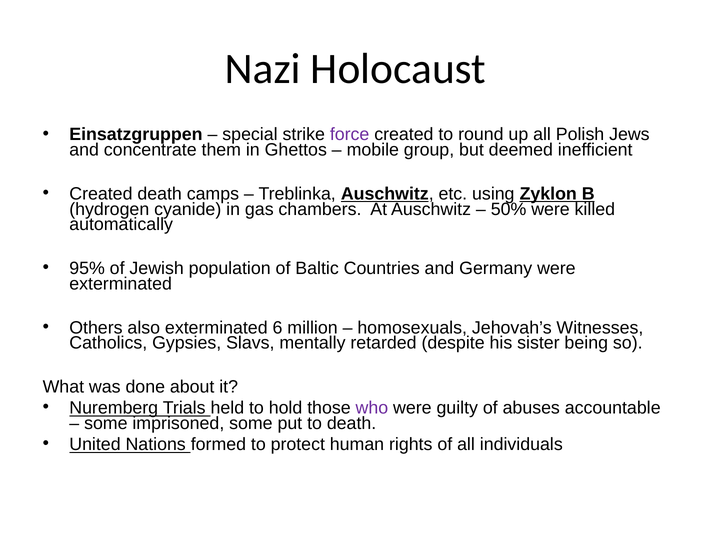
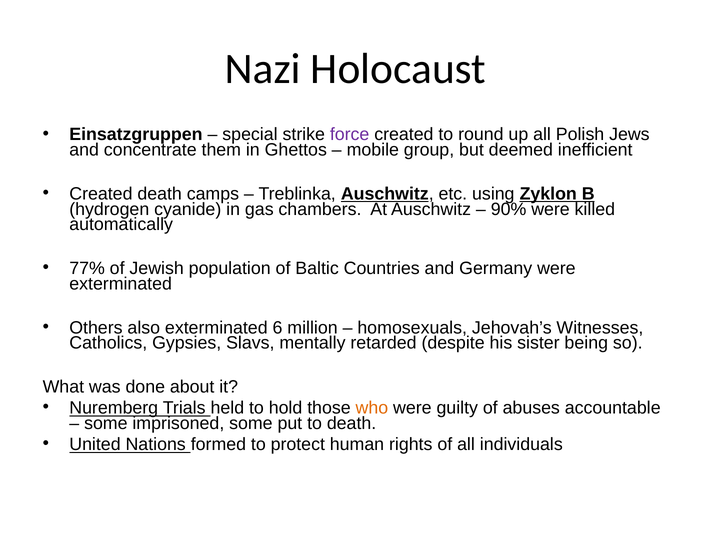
50%: 50% -> 90% (509, 209)
95%: 95% -> 77% (87, 268)
who colour: purple -> orange (372, 407)
